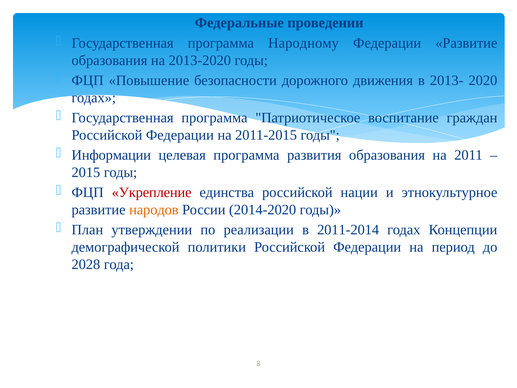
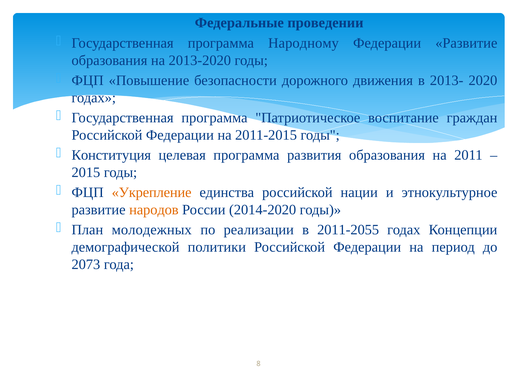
Информации: Информации -> Конституция (111, 155)
Укрепление colour: red -> orange (152, 192)
утверждении: утверждении -> молодежных (152, 230)
2011-2014: 2011-2014 -> 2011-2055 (348, 230)
2028: 2028 -> 2073 (86, 264)
